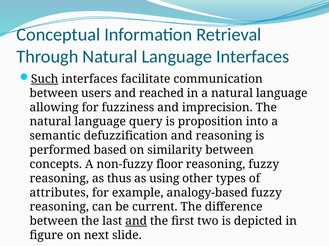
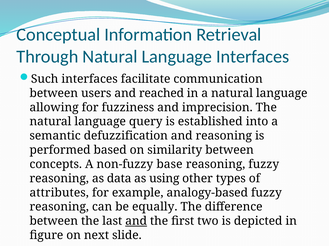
Such underline: present -> none (45, 79)
proposition: proposition -> established (210, 122)
floor: floor -> base (169, 165)
thus: thus -> data (119, 179)
current: current -> equally (155, 207)
